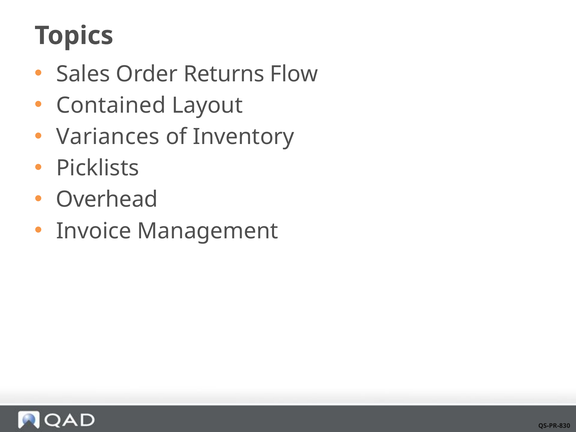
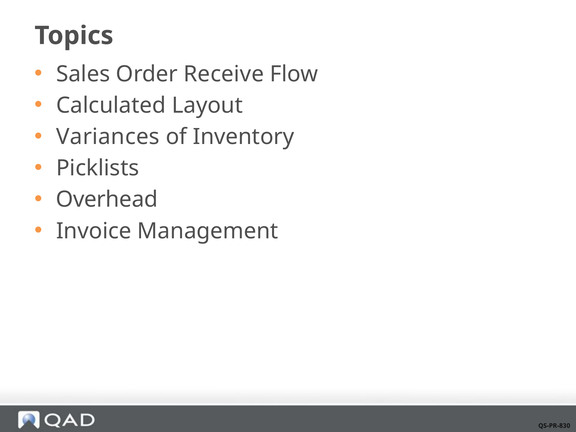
Returns: Returns -> Receive (224, 74)
Contained: Contained -> Calculated (111, 105)
